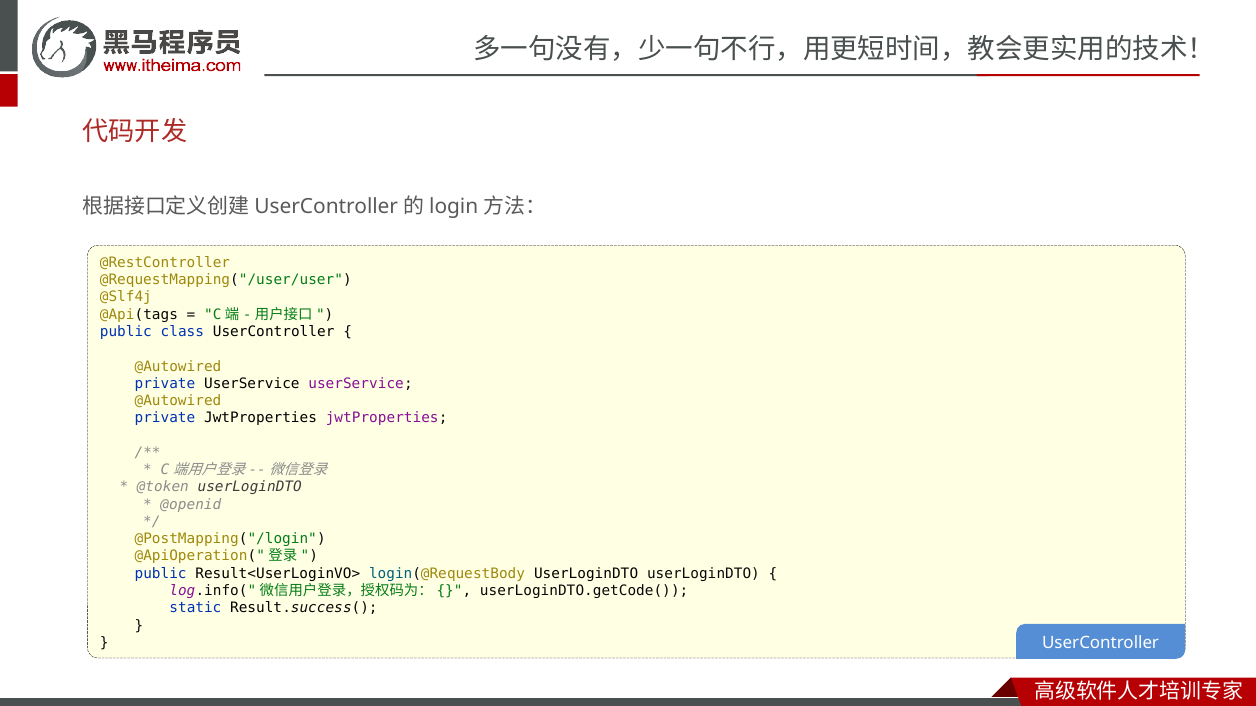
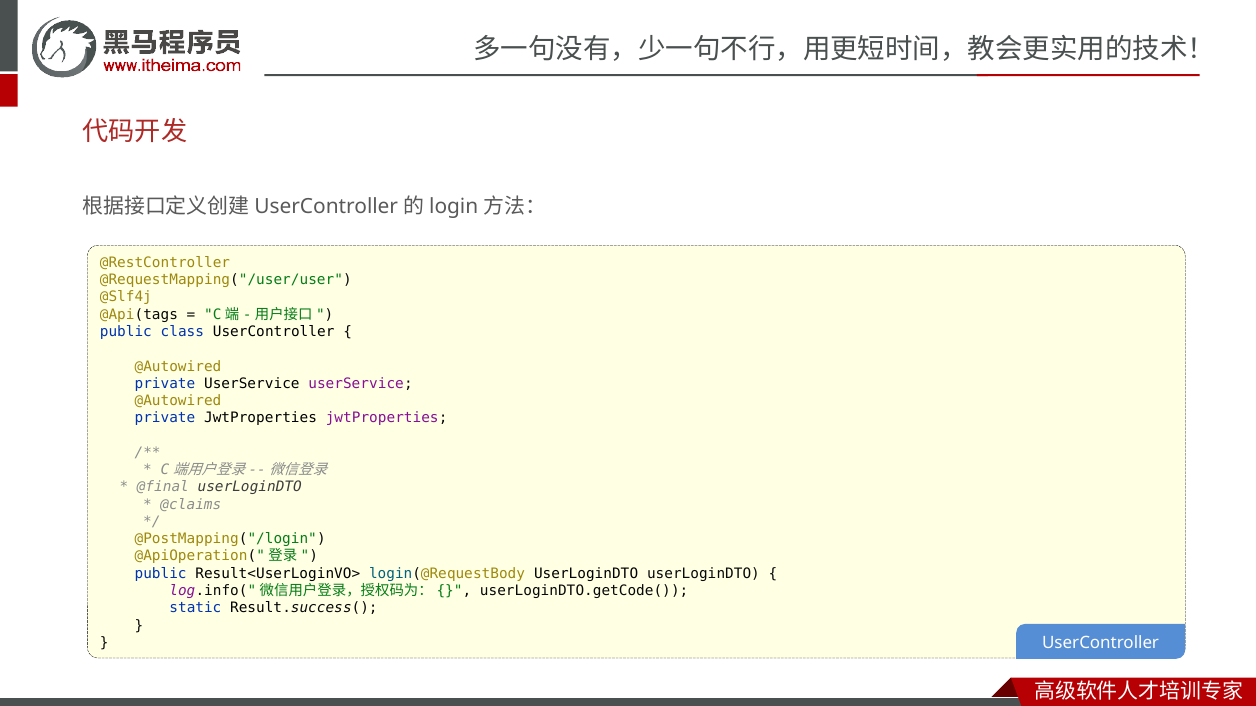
@token: @token -> @final (163, 487)
@openid: @openid -> @claims (191, 505)
